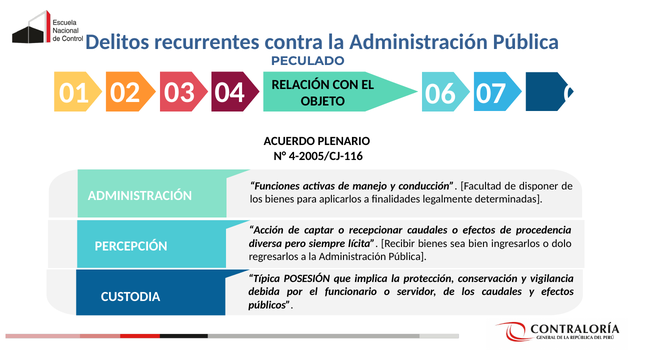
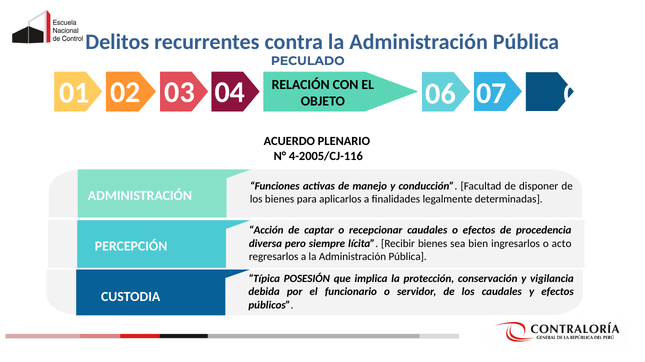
dolo: dolo -> acto (562, 243)
